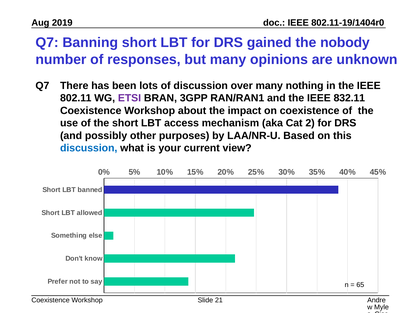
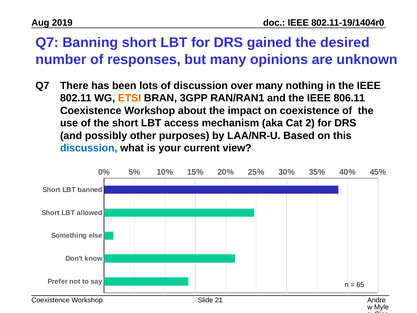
nobody: nobody -> desired (345, 43)
ETSI colour: purple -> orange (130, 98)
832.11: 832.11 -> 806.11 (349, 98)
